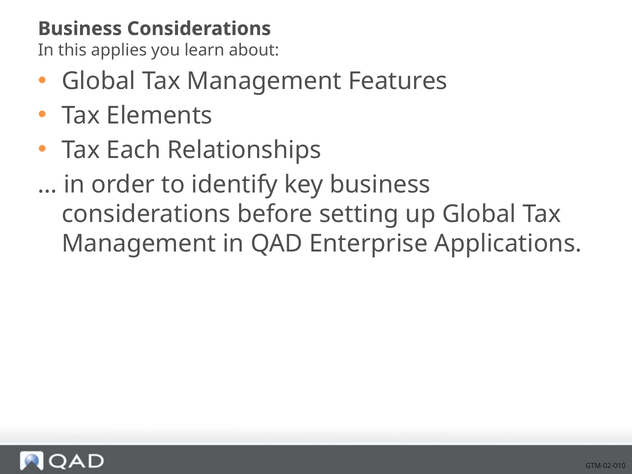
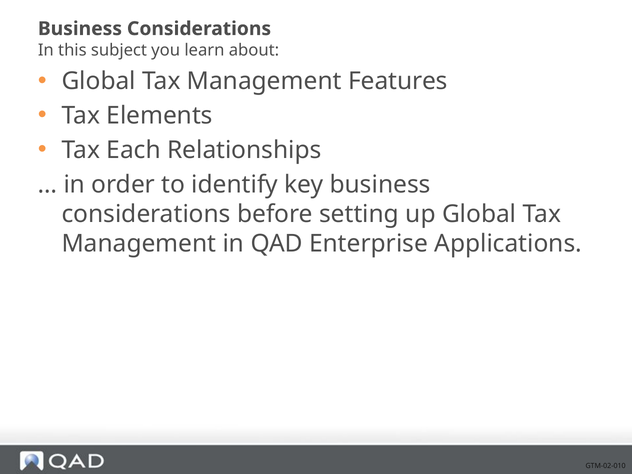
applies: applies -> subject (119, 50)
